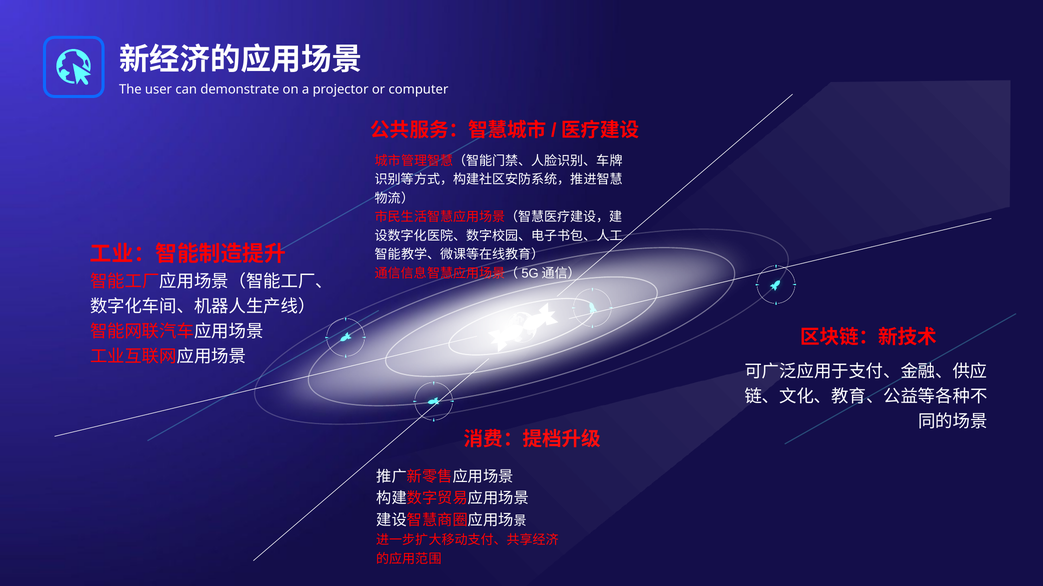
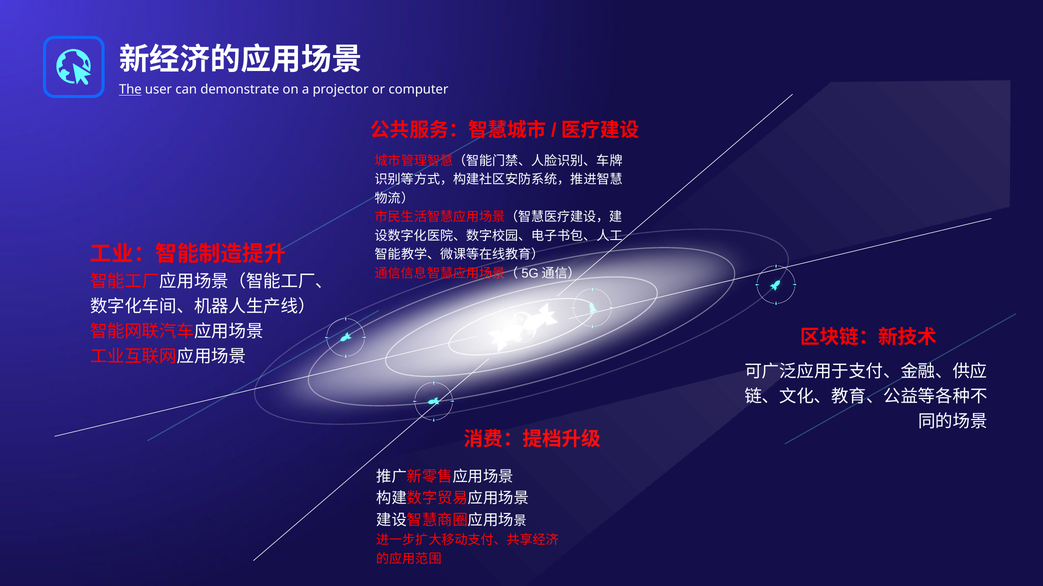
The underline: none -> present (130, 90)
